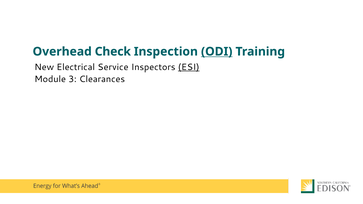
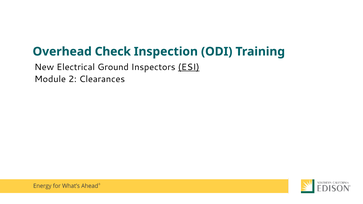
ODI underline: present -> none (217, 52)
Service: Service -> Ground (113, 67)
3: 3 -> 2 (72, 79)
